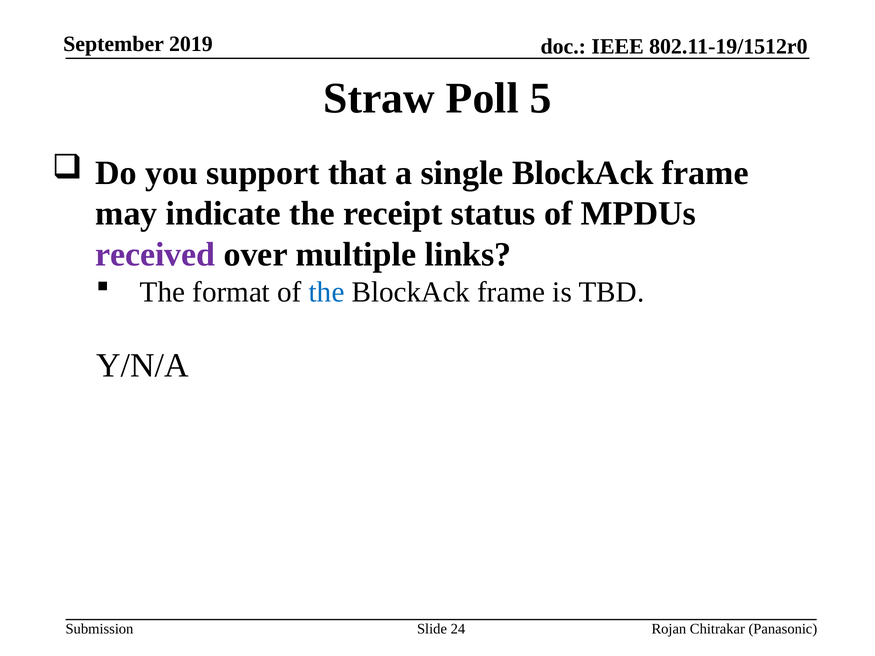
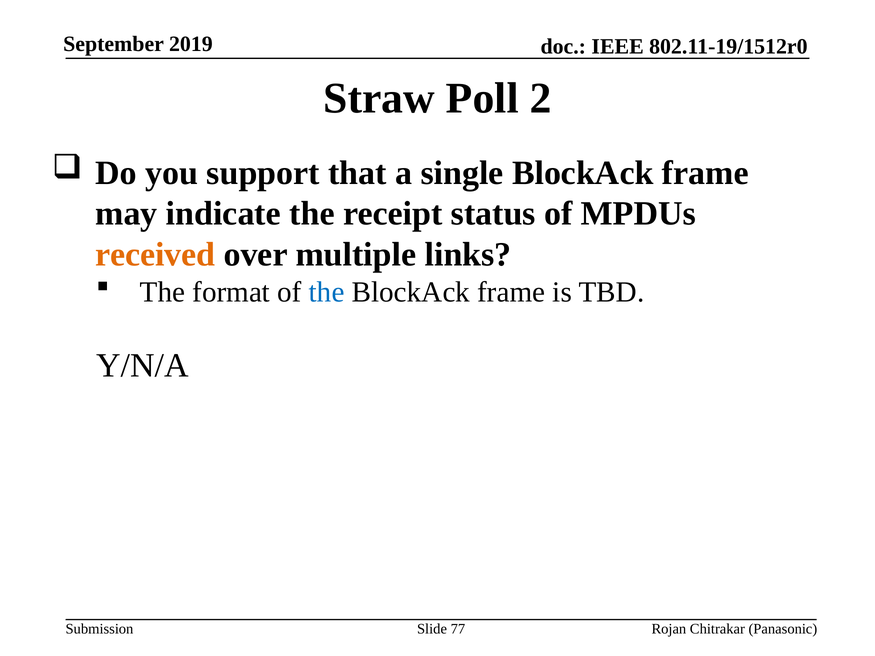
5: 5 -> 2 (541, 99)
received colour: purple -> orange (155, 255)
24: 24 -> 77 (458, 629)
